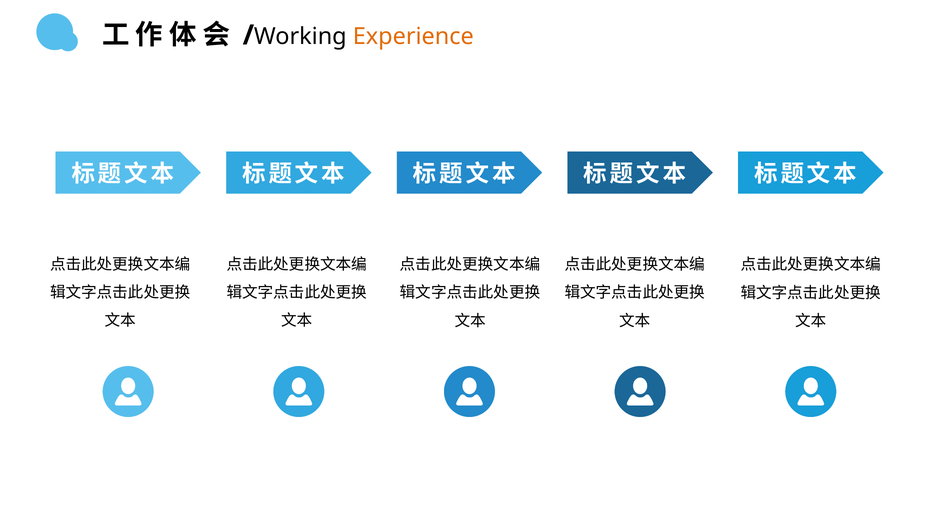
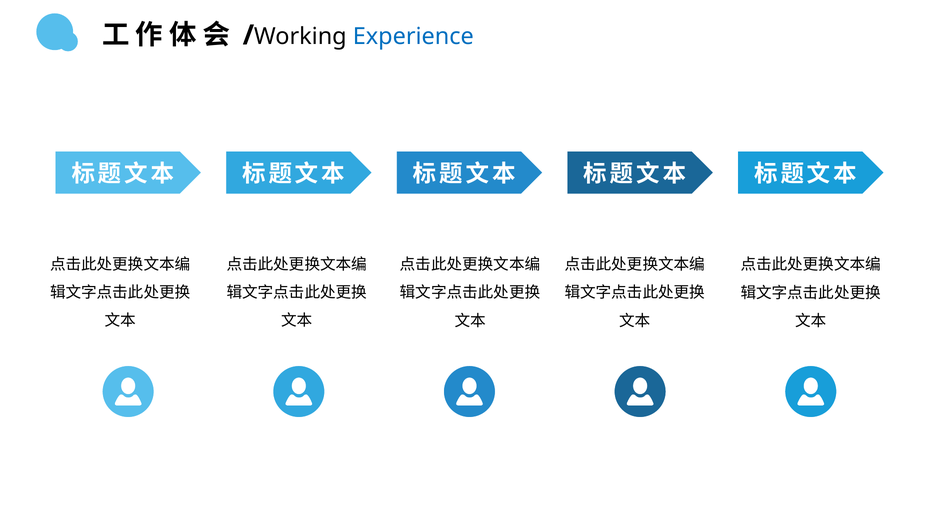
Experience colour: orange -> blue (413, 36)
